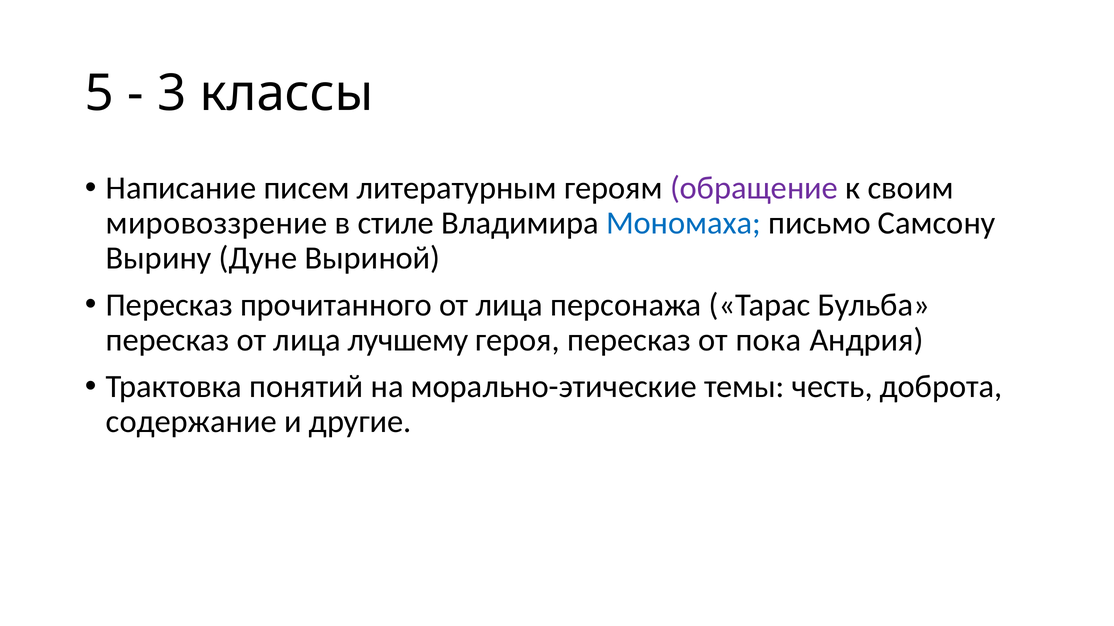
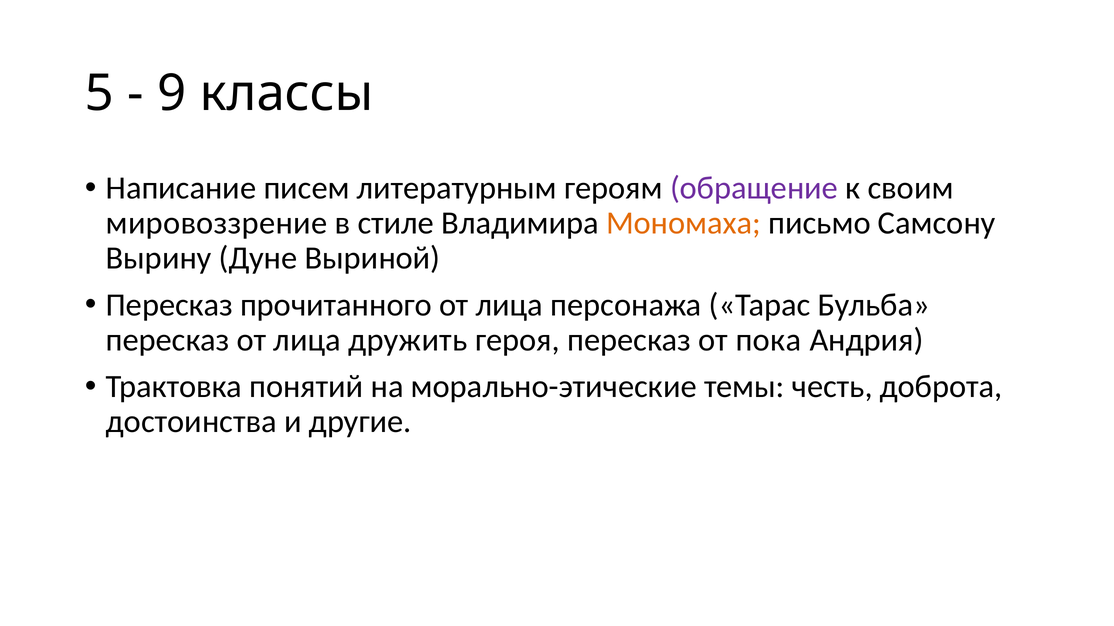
3: 3 -> 9 (172, 94)
Мономаха colour: blue -> orange (684, 223)
лучшему: лучшему -> дружить (408, 340)
содержание: содержание -> достоинства (191, 422)
